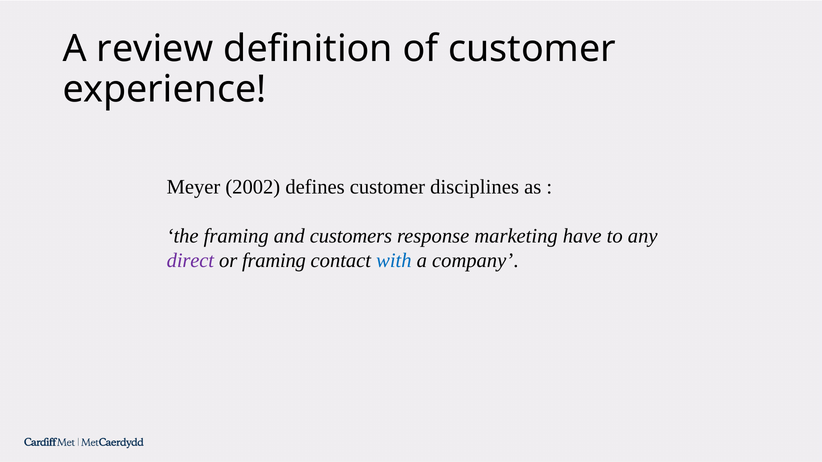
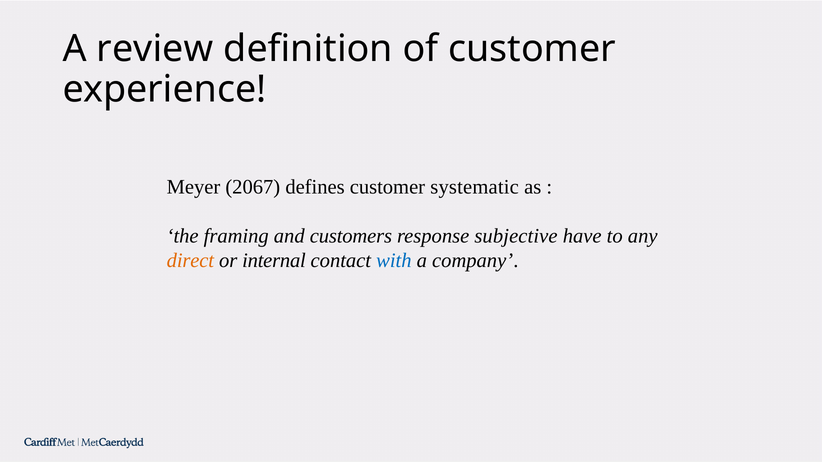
2002: 2002 -> 2067 (253, 187)
disciplines: disciplines -> systematic (475, 187)
marketing: marketing -> subjective (516, 236)
direct colour: purple -> orange (190, 261)
or framing: framing -> internal (274, 261)
